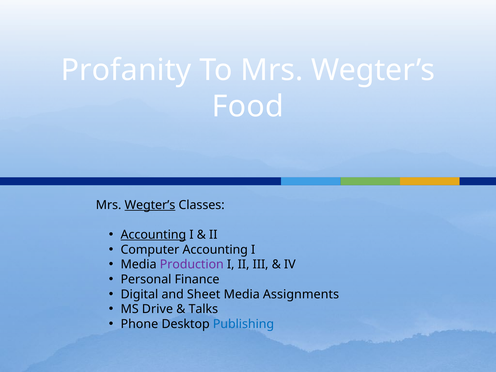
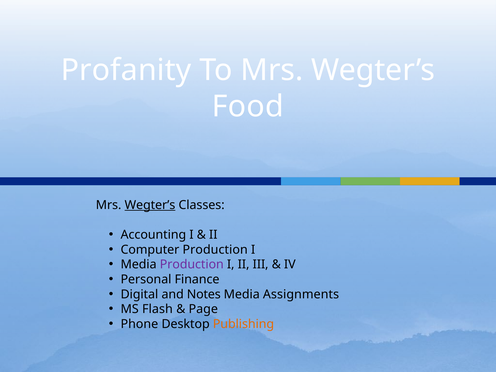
Accounting underline: present -> none (153, 235)
Computer Accounting: Accounting -> Production (215, 250)
Sheet: Sheet -> Notes (204, 294)
Drive: Drive -> Flash (157, 309)
Talks: Talks -> Page (203, 309)
Publishing colour: blue -> orange (243, 324)
